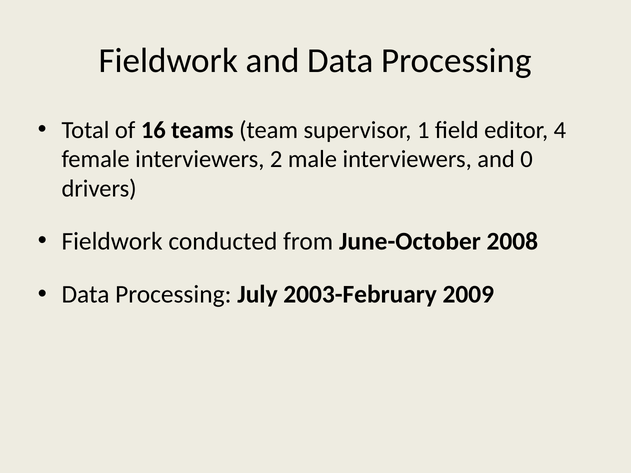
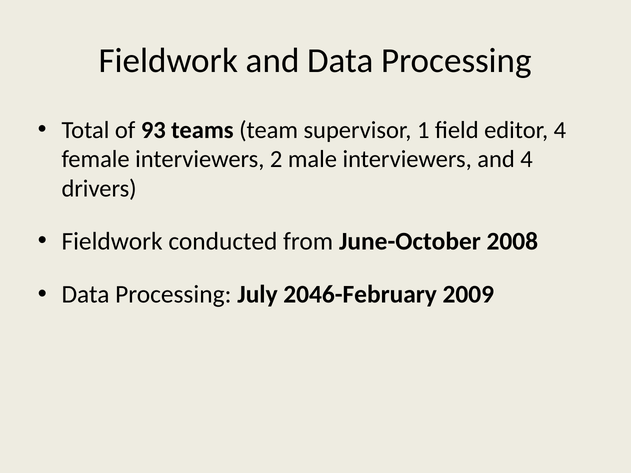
16: 16 -> 93 (153, 130)
and 0: 0 -> 4 (526, 159)
2003-February: 2003-February -> 2046-February (360, 295)
